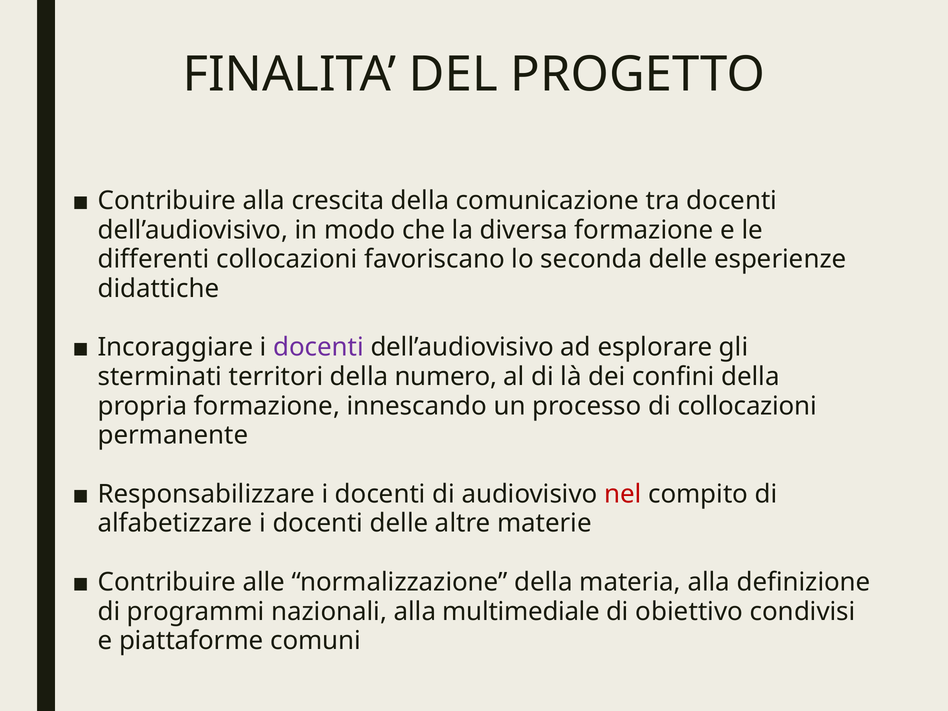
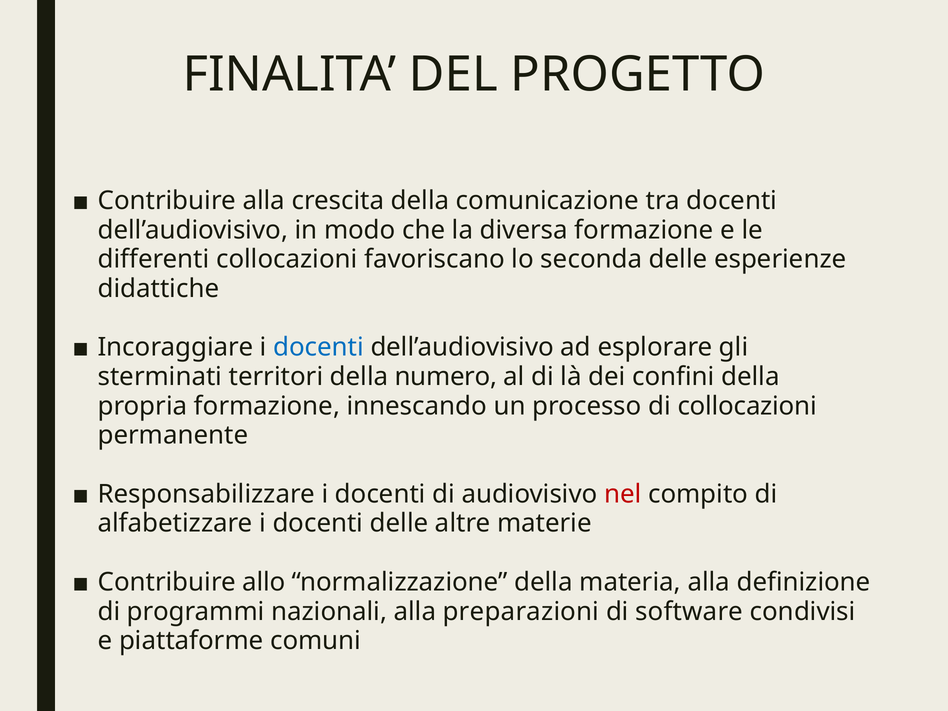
docenti colour: purple -> blue (318, 347)
alle: alle -> allo (264, 582)
multimediale: multimediale -> preparazioni (521, 612)
obiettivo: obiettivo -> software (689, 612)
